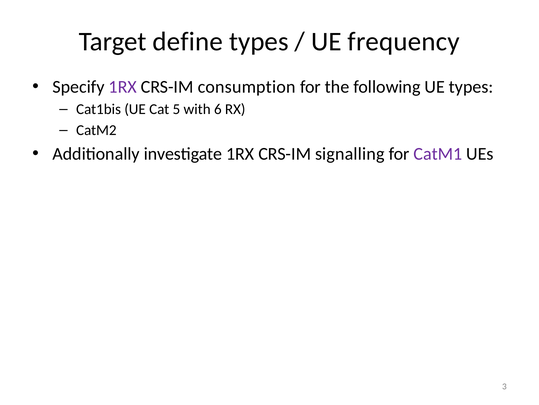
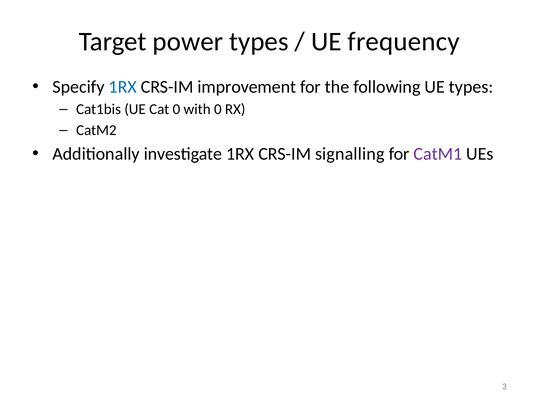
define: define -> power (188, 41)
1RX colour: purple -> blue (123, 87)
consumption: consumption -> improvement (247, 87)
Cat 5: 5 -> 0 (176, 109)
with 6: 6 -> 0 (218, 109)
